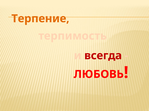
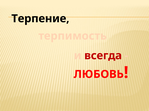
Терпение colour: orange -> black (40, 19)
